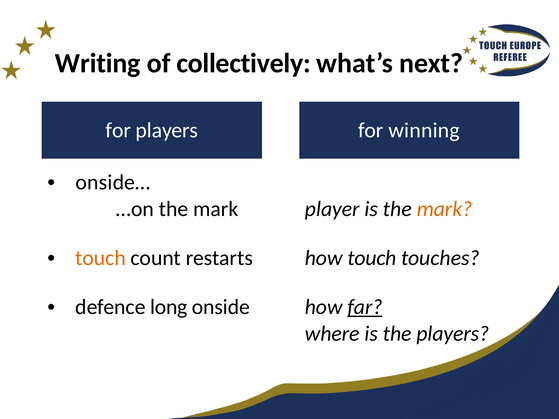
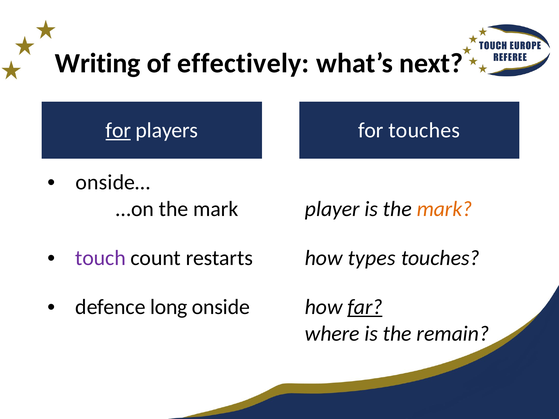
collectively: collectively -> effectively (243, 63)
for underline: none -> present (118, 131)
for winning: winning -> touches (424, 131)
touch colour: orange -> purple (101, 258)
how touch: touch -> types (372, 258)
the players: players -> remain (453, 334)
